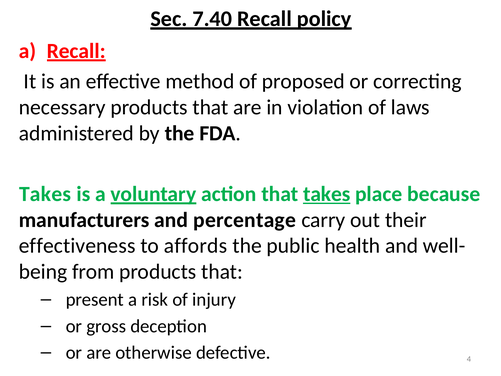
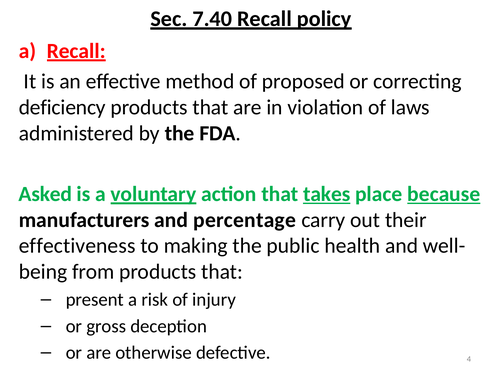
necessary: necessary -> deficiency (62, 107)
Takes: Takes -> Asked (45, 194)
because underline: none -> present (444, 194)
affords: affords -> making (196, 246)
